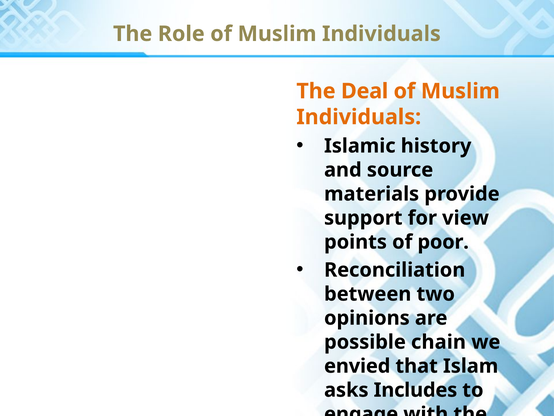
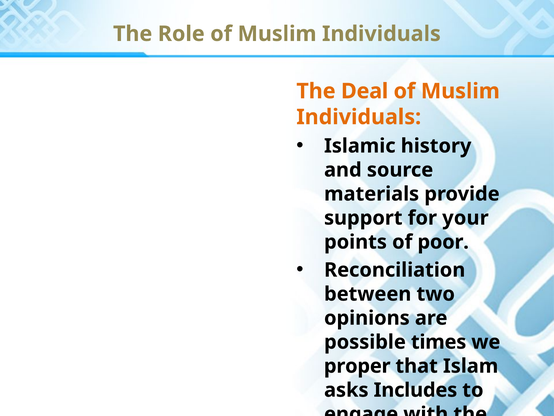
view: view -> your (465, 218)
chain: chain -> times (439, 342)
envied: envied -> proper (357, 366)
